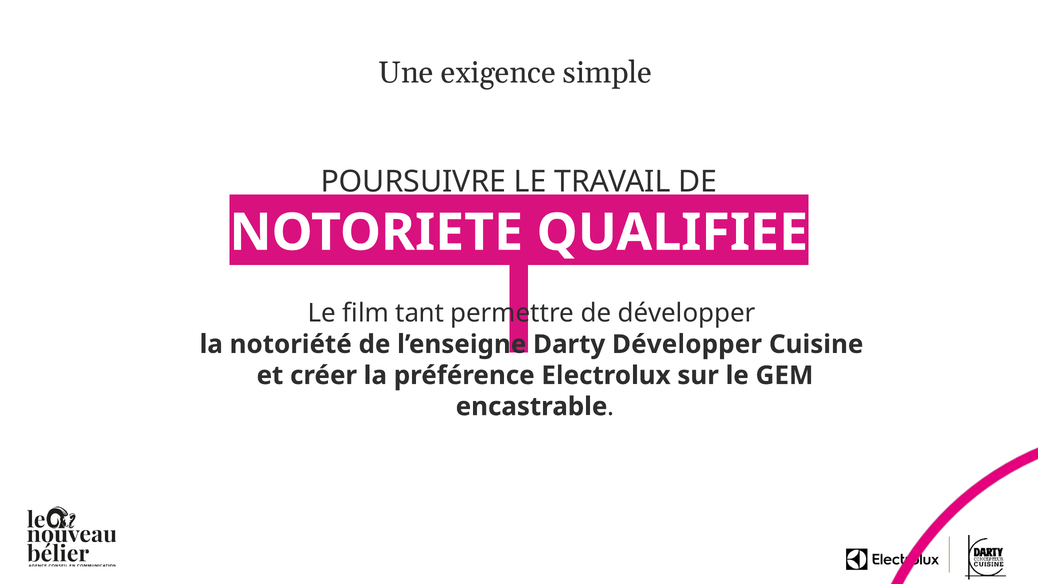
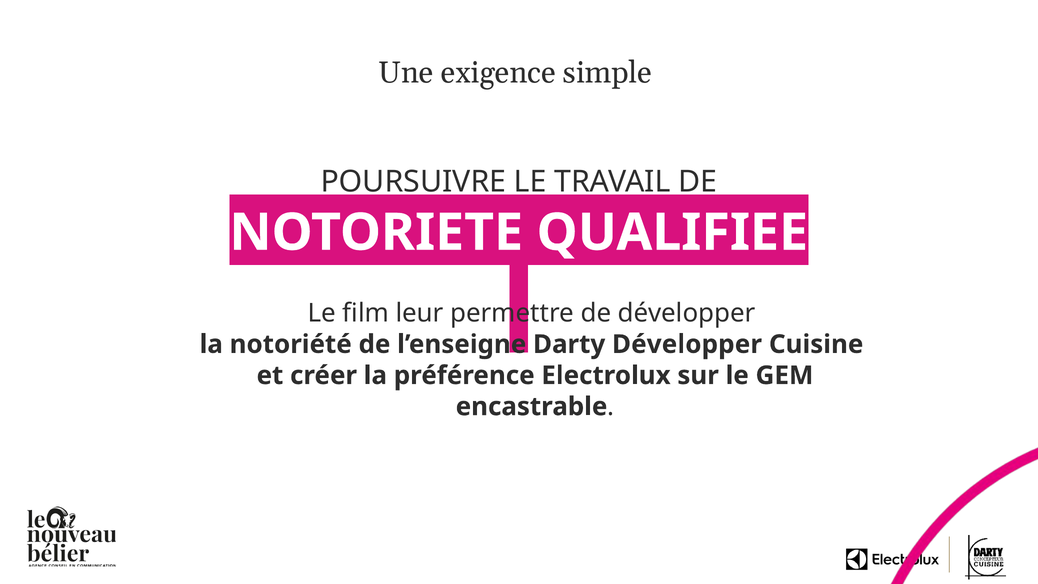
tant: tant -> leur (420, 313)
